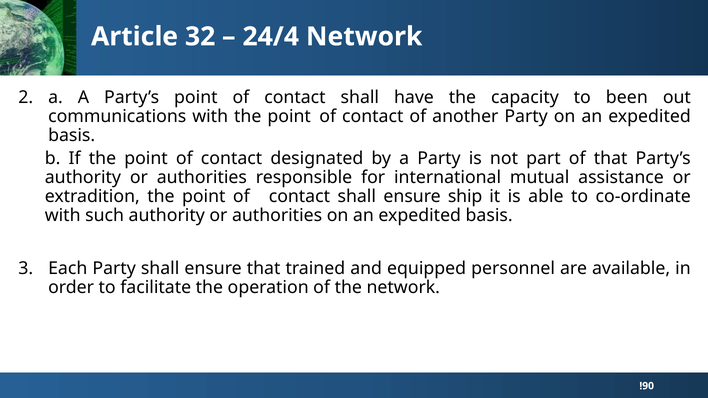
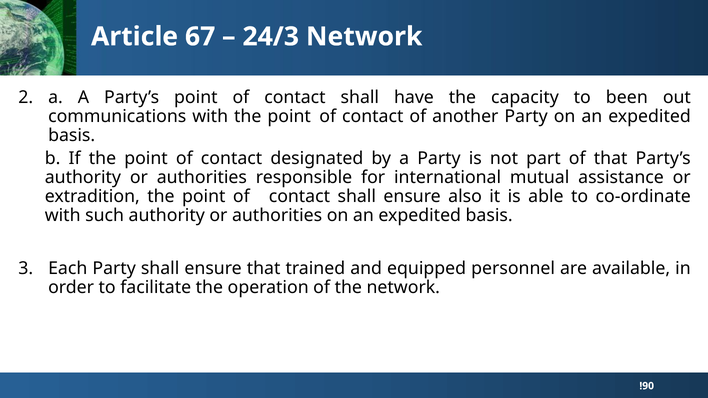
32: 32 -> 67 (200, 37)
24/4: 24/4 -> 24/3 (271, 37)
ship: ship -> also (465, 197)
